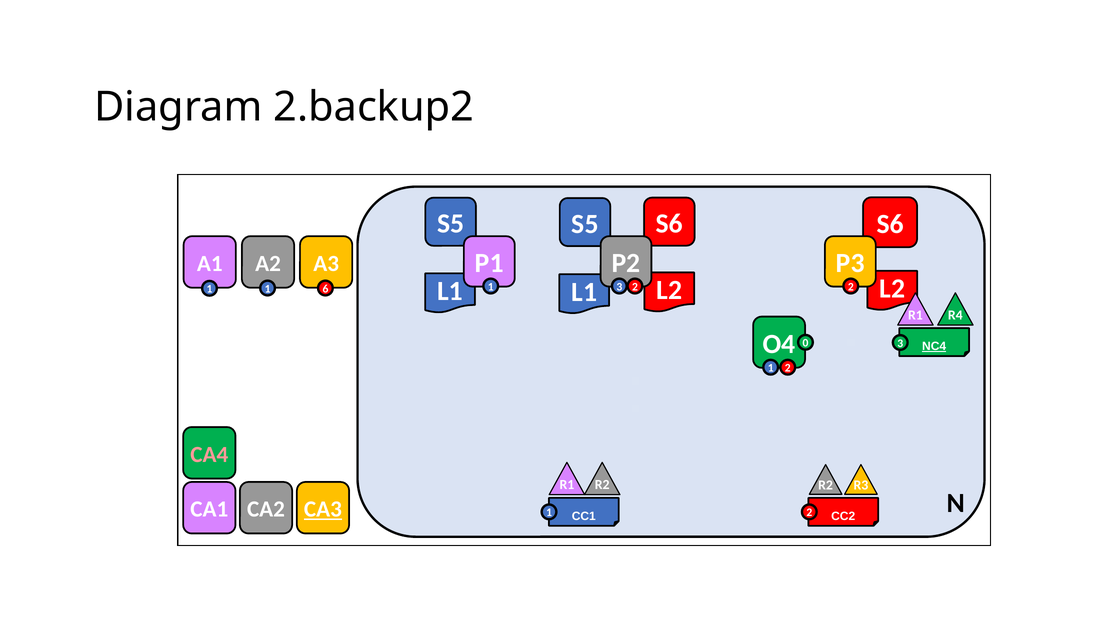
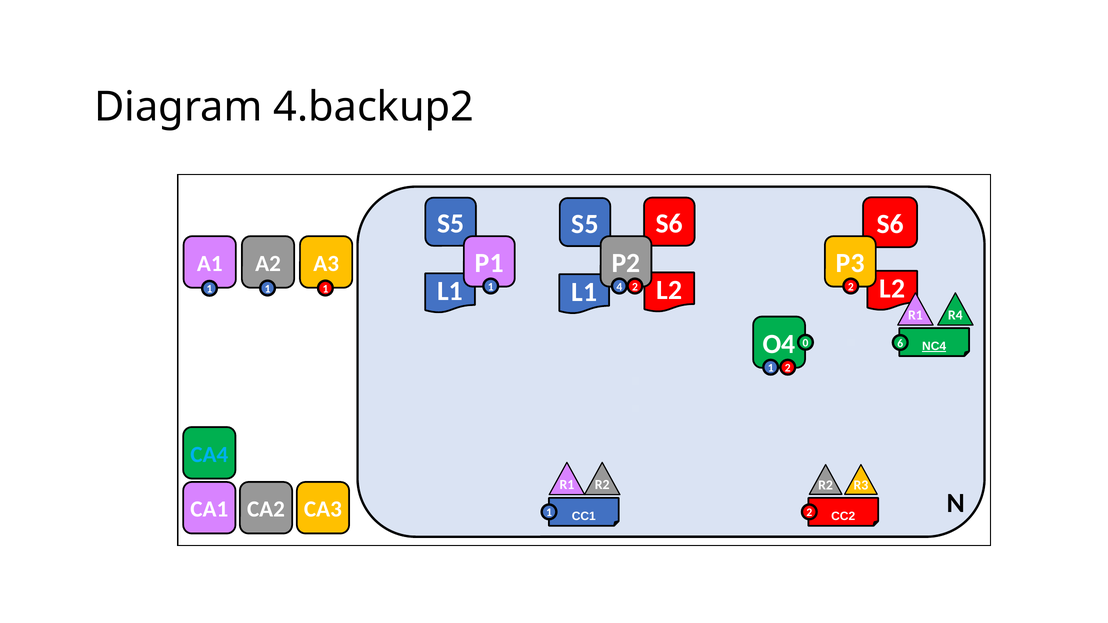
2.backup2: 2.backup2 -> 4.backup2 (374, 107)
1 3: 3 -> 4 (619, 287)
6: 6 -> 1 (325, 289)
0 3: 3 -> 6 (900, 343)
CA4 colour: pink -> light blue (209, 455)
CA3 underline: present -> none (323, 510)
